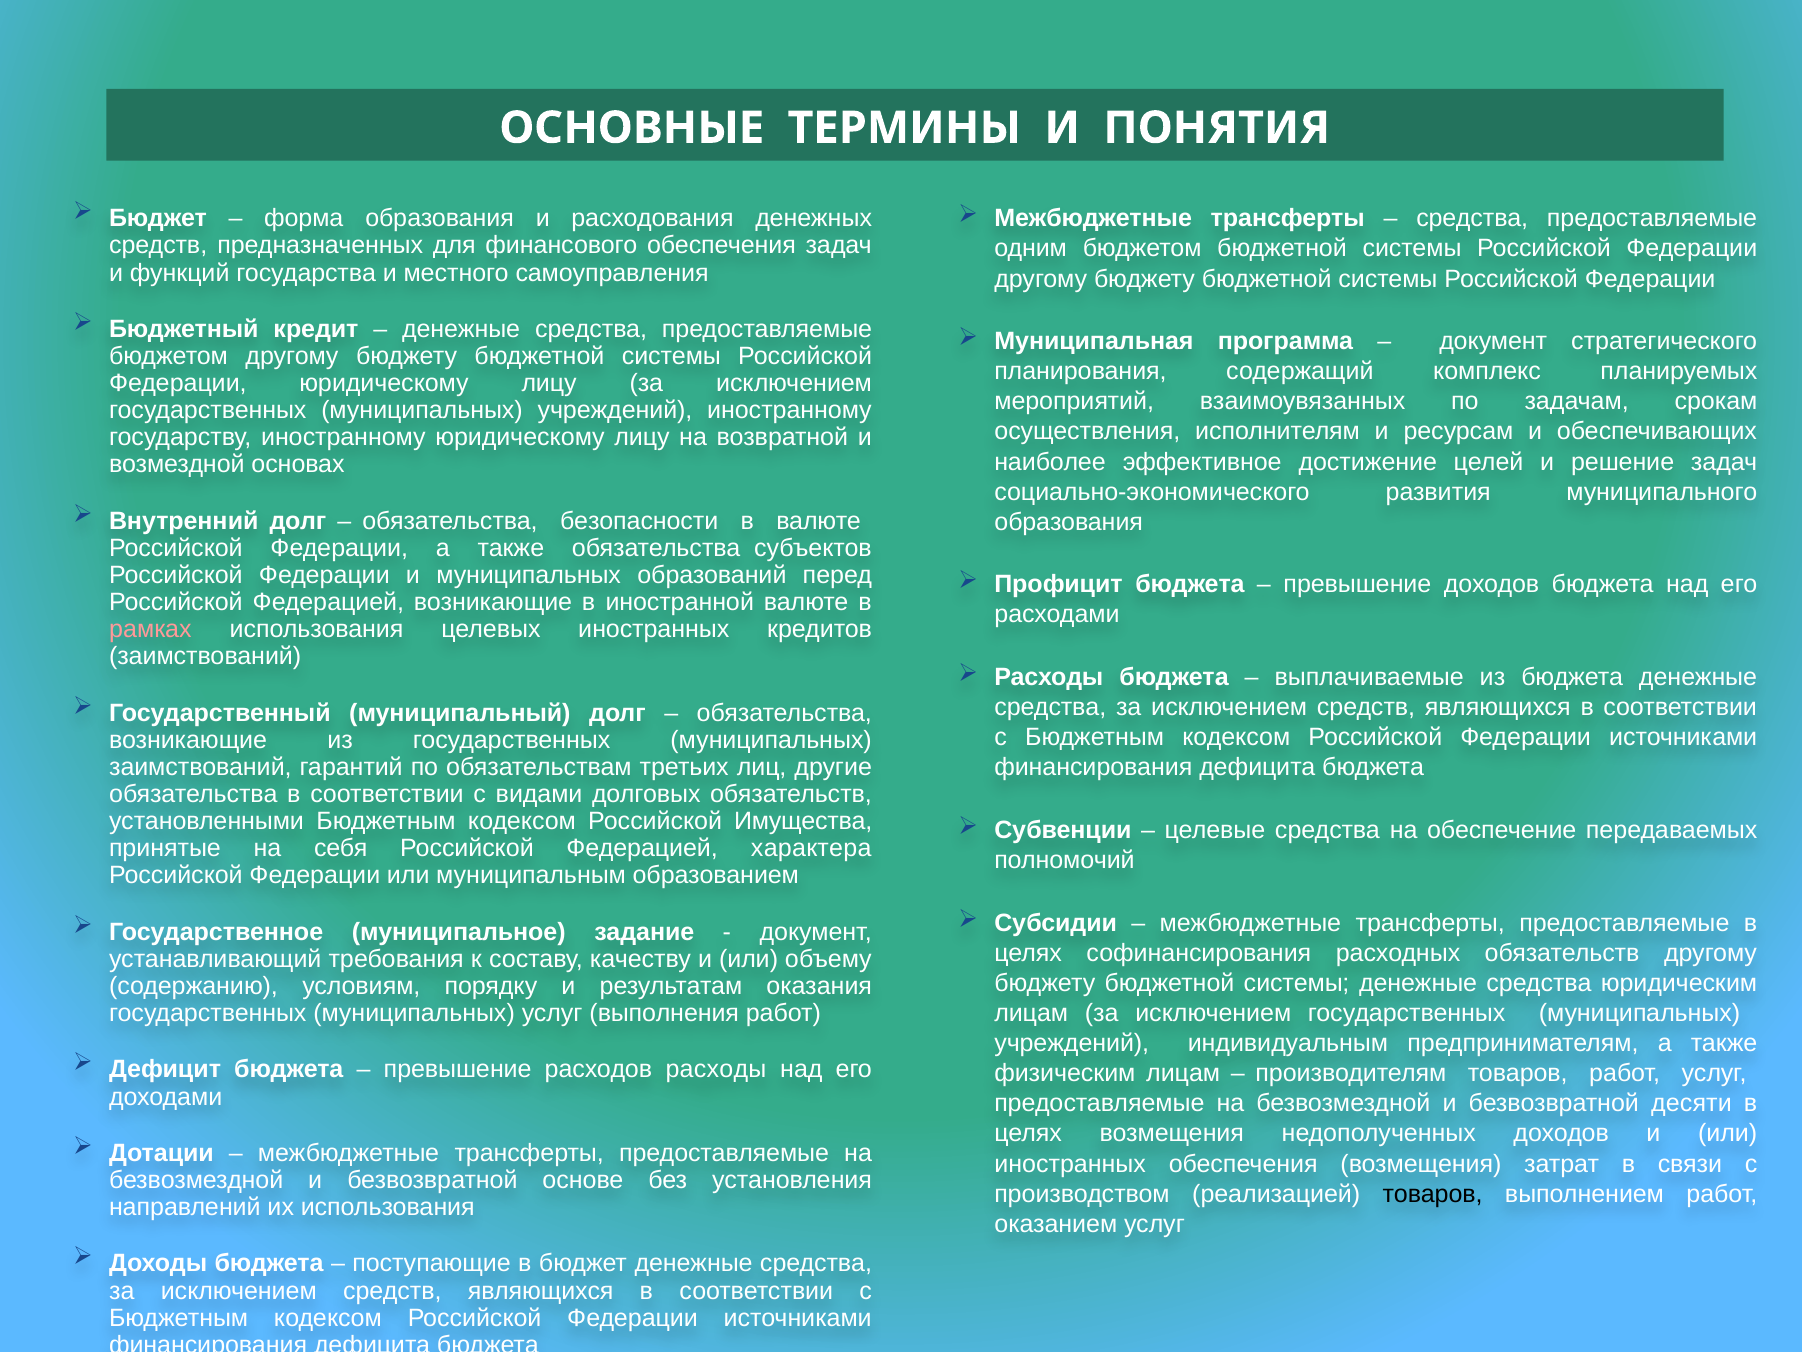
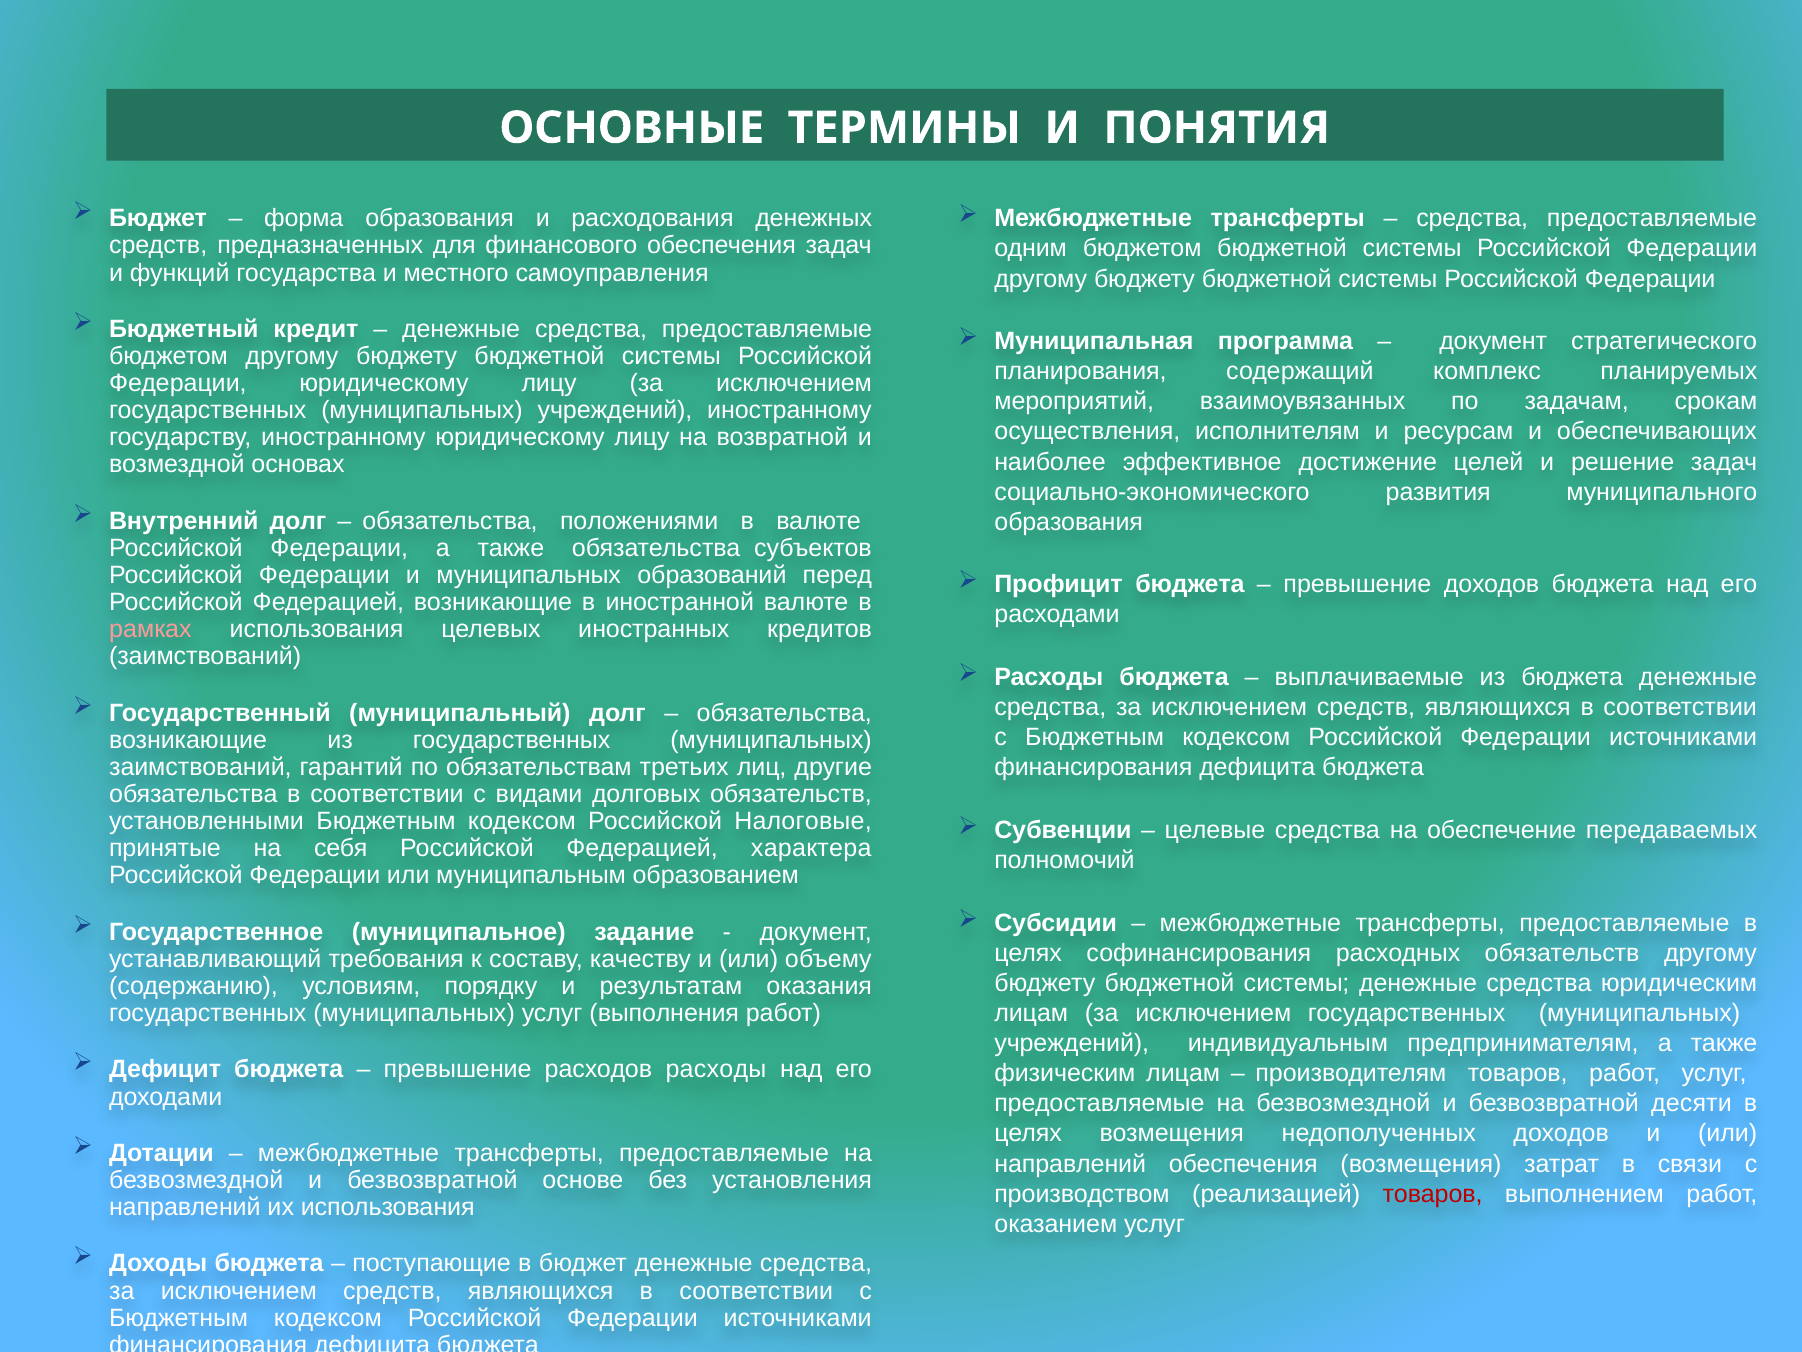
безопасности: безопасности -> положениями (639, 521)
Имущества: Имущества -> Налоговые (803, 821)
иностранных: иностранных -> направлений (1070, 1163)
товаров colour: black -> red (1433, 1193)
